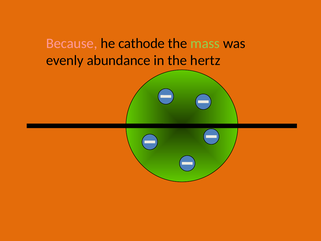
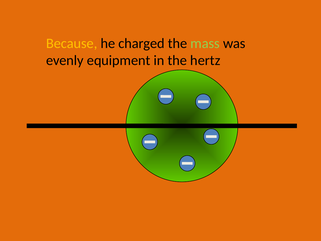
Because colour: pink -> yellow (72, 43)
cathode: cathode -> charged (141, 43)
abundance: abundance -> equipment (119, 60)
